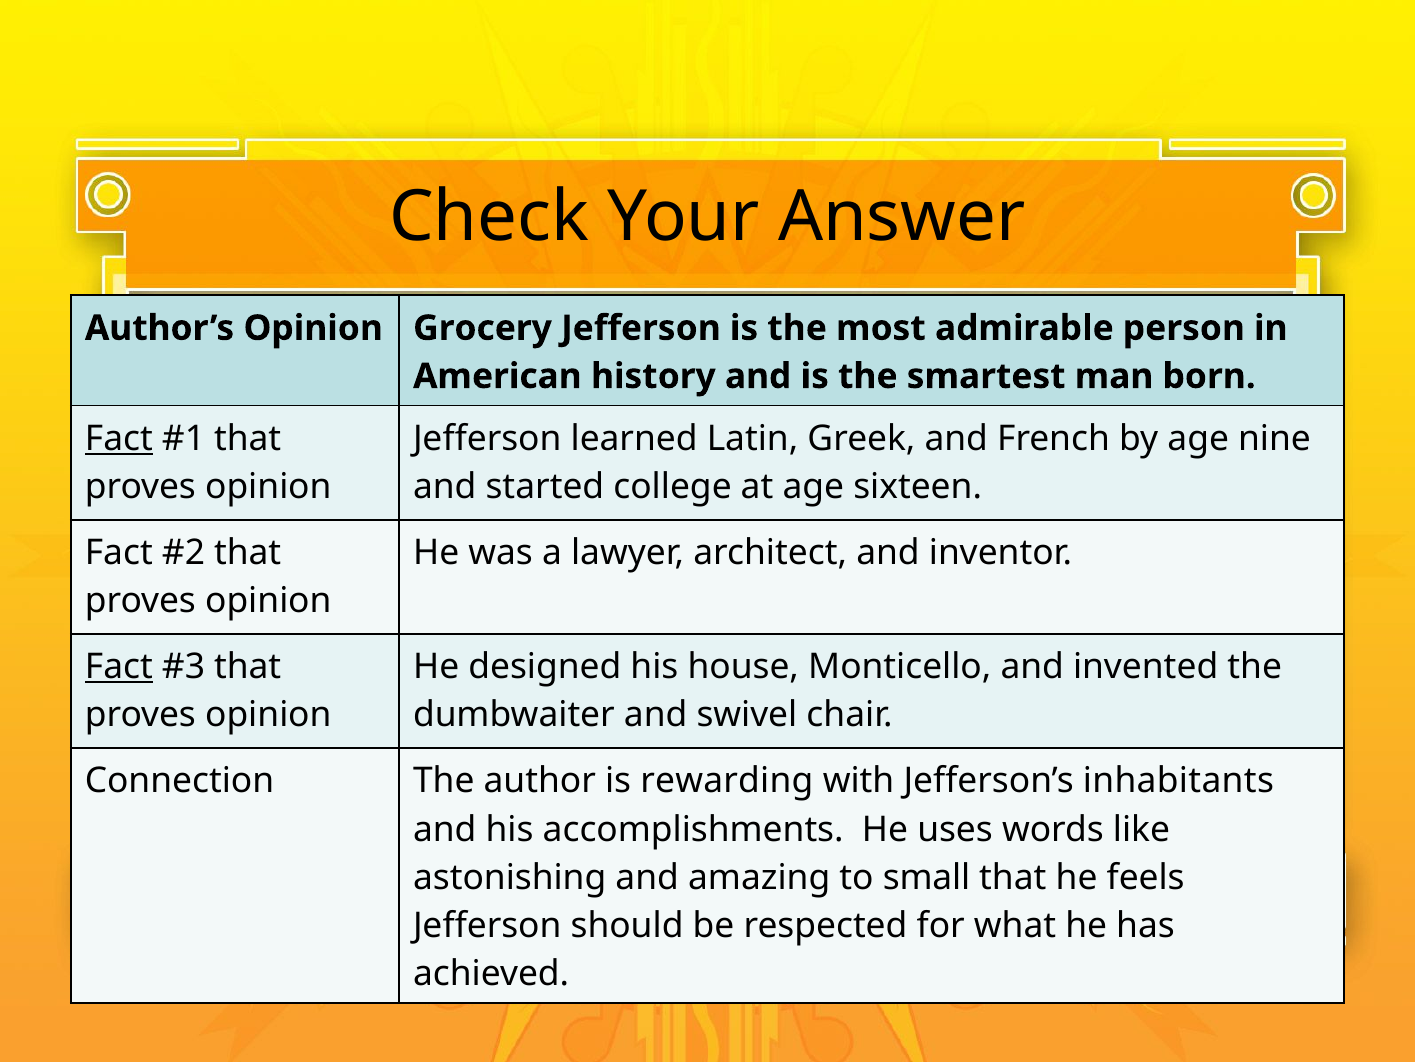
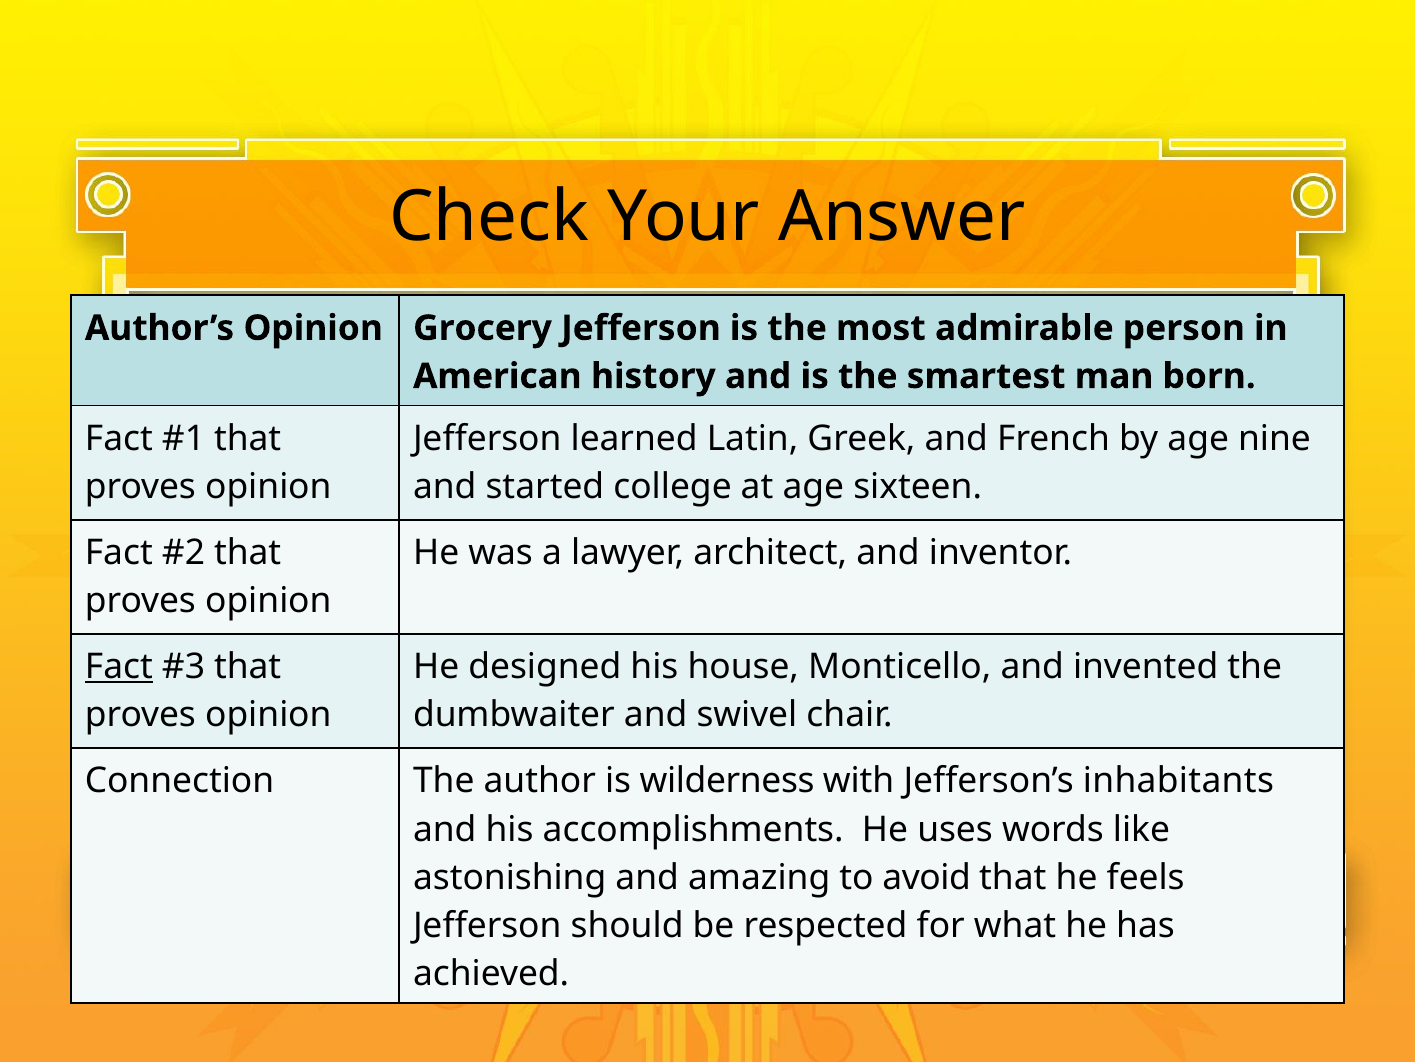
Fact underline: present -> none (119, 438)
rewarding: rewarding -> wilderness (727, 781)
small: small -> avoid (927, 877)
